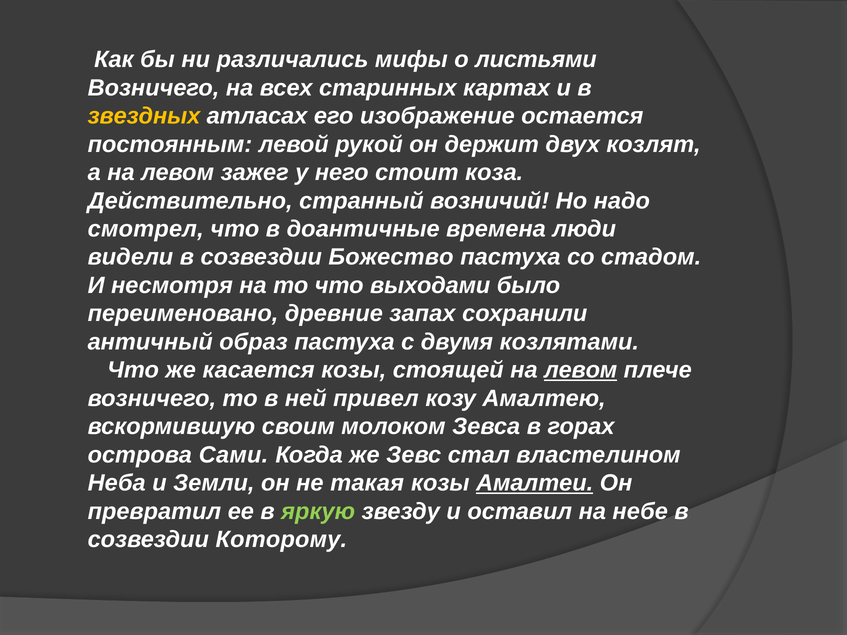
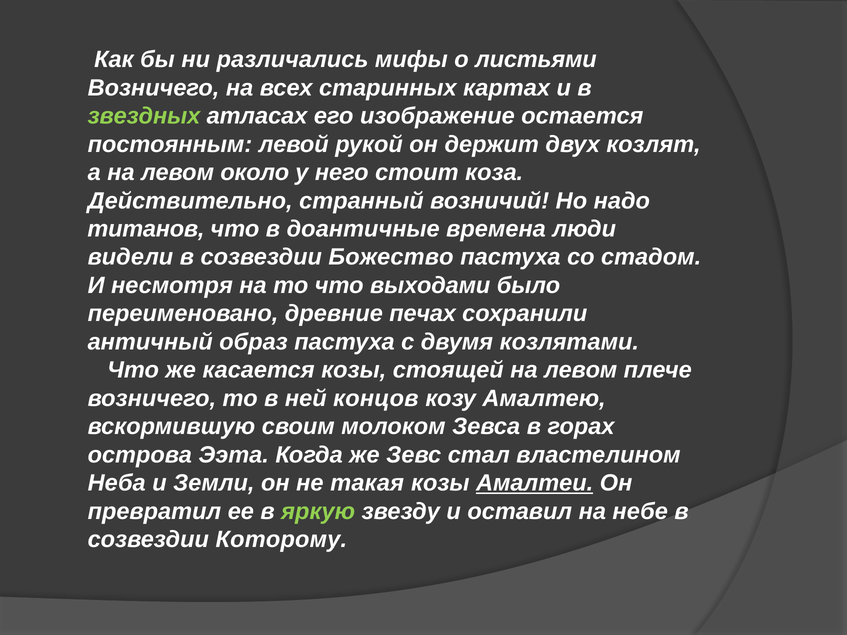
звездных colour: yellow -> light green (144, 116)
зажег: зажег -> около (255, 173)
смотрел: смотрел -> титанов (146, 229)
запах: запах -> печах (423, 314)
левом underline: present -> none (581, 370)
привел: привел -> концов (376, 399)
Сами: Сами -> Ээта (234, 455)
